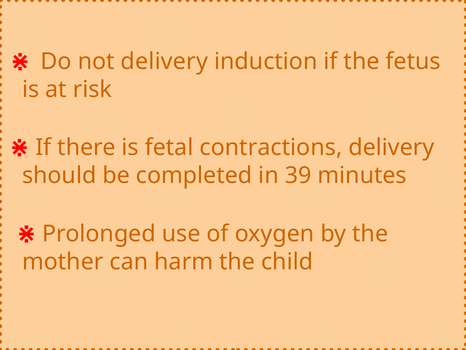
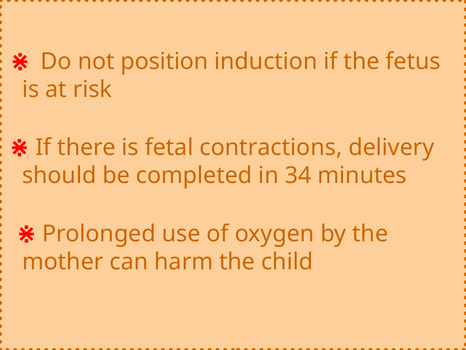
not delivery: delivery -> position (164, 61)
39: 39 -> 34 (298, 175)
